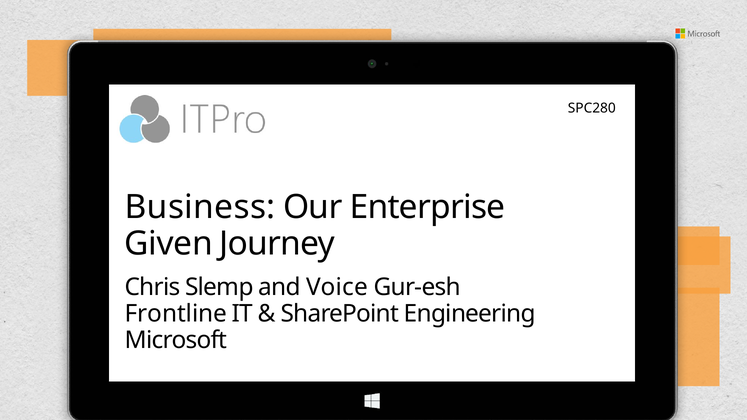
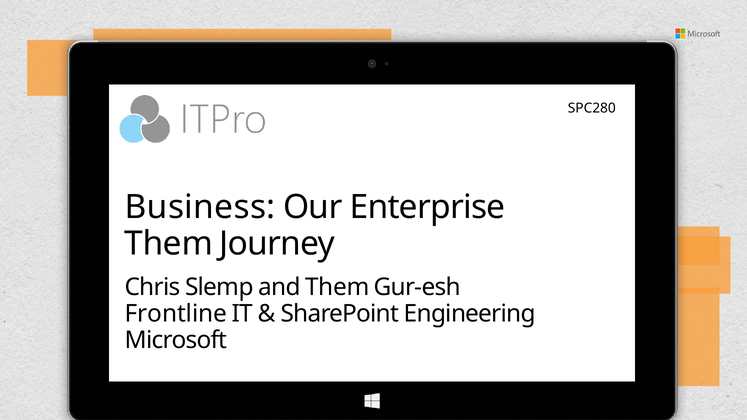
Given: Given -> Them (169, 244)
and Voice: Voice -> Them (337, 287)
